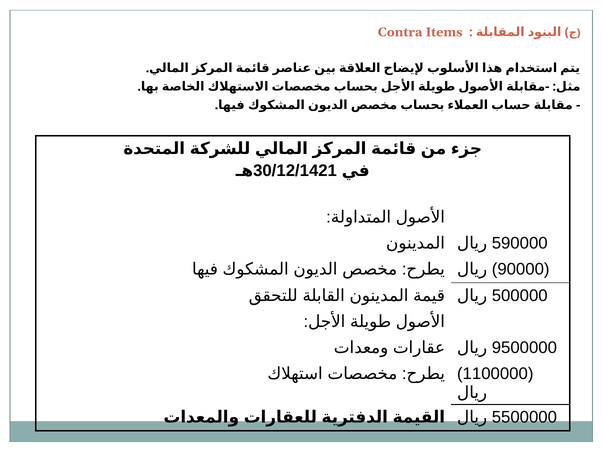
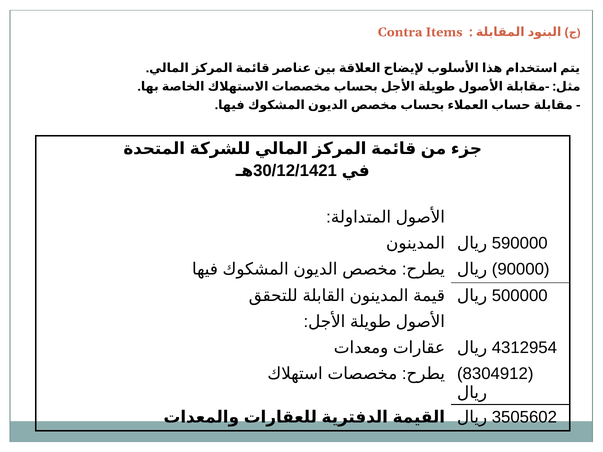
9500000: 9500000 -> 4312954 (524, 348)
1100000: 1100000 -> 8304912 (495, 374)
5500000: 5500000 -> 3505602 (524, 417)
